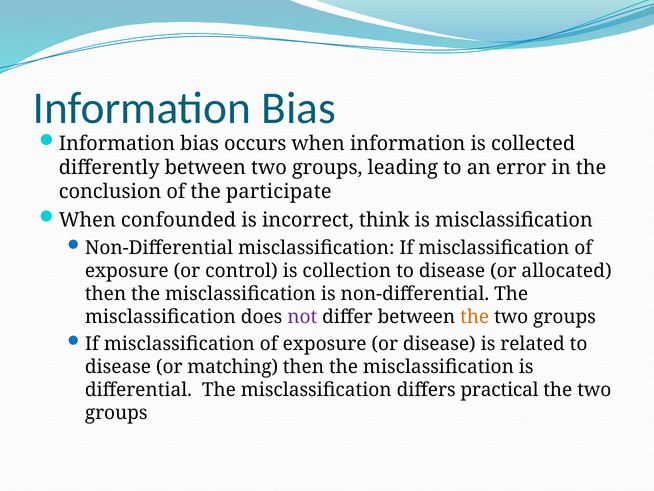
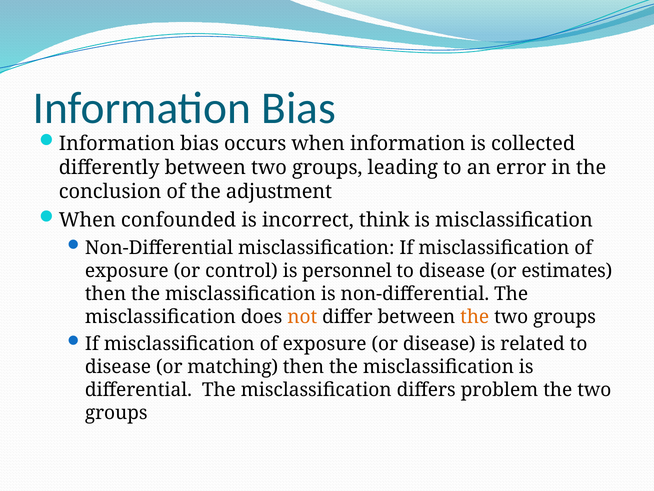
participate: participate -> adjustment (279, 191)
collection: collection -> personnel (347, 271)
allocated: allocated -> estimates (567, 271)
not colour: purple -> orange (302, 316)
practical: practical -> problem (499, 389)
